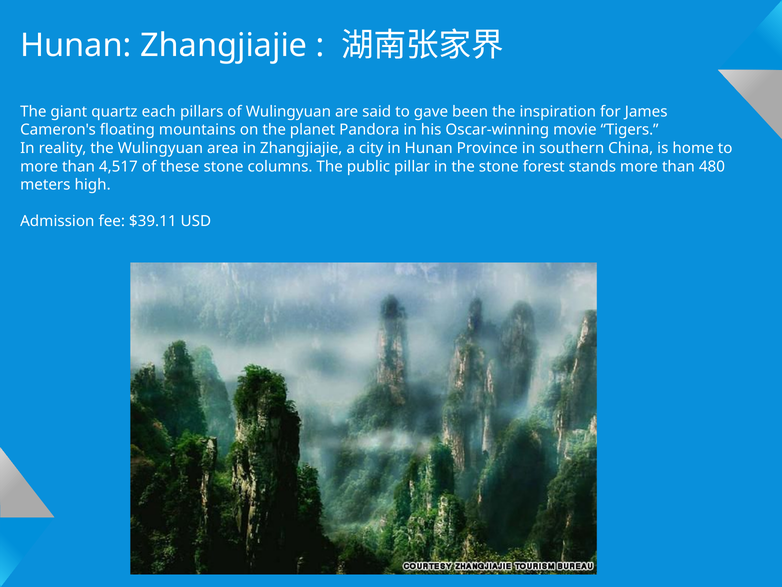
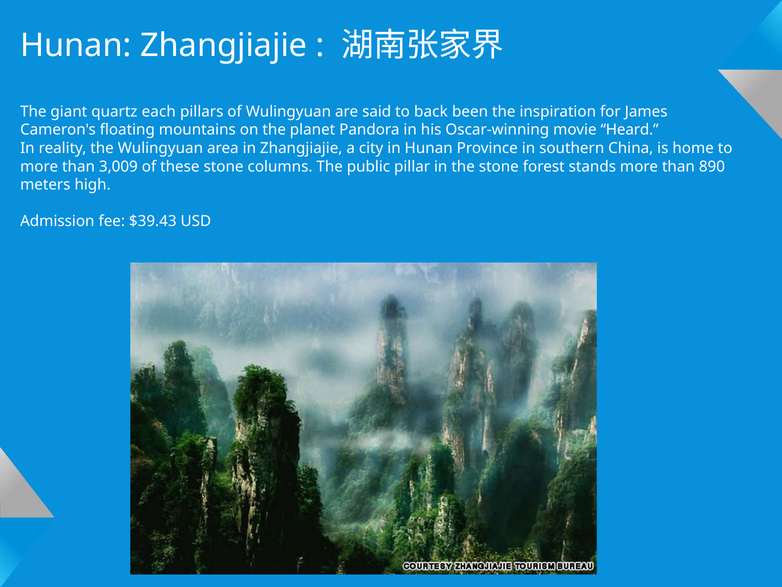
gave: gave -> back (431, 112)
Tigers: Tigers -> Heard (630, 130)
4,517: 4,517 -> 3,009 (118, 166)
480: 480 -> 890 (712, 166)
$39.11: $39.11 -> $39.43 (153, 221)
